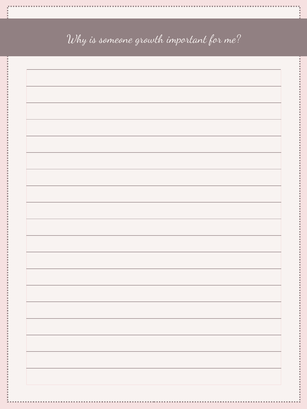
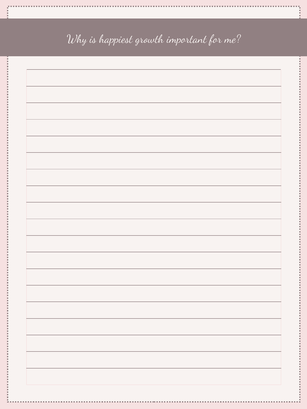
someone: someone -> happiest (116, 39)
